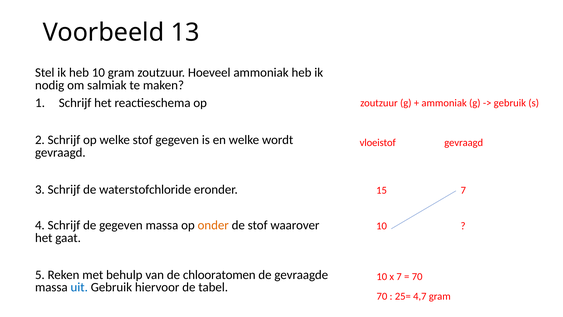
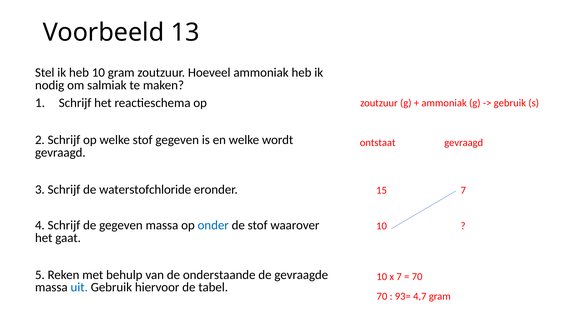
vloeistof: vloeistof -> ontstaat (378, 142)
onder colour: orange -> blue (213, 225)
chlooratomen: chlooratomen -> onderstaande (219, 275)
25=: 25= -> 93= (403, 296)
